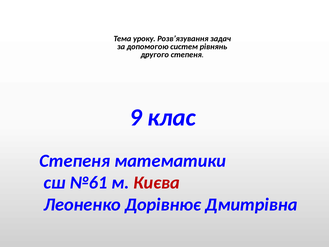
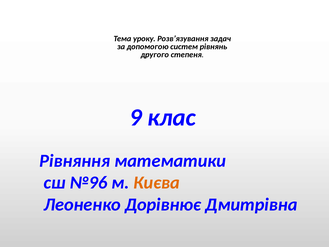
Степеня: Степеня -> Рівняння (75, 161)
№61: №61 -> №96 (88, 182)
Києва colour: red -> orange (157, 182)
